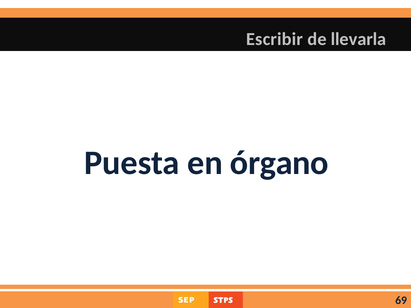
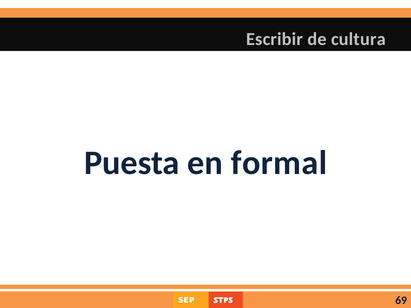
llevarla: llevarla -> cultura (358, 39)
órgano: órgano -> formal (279, 163)
